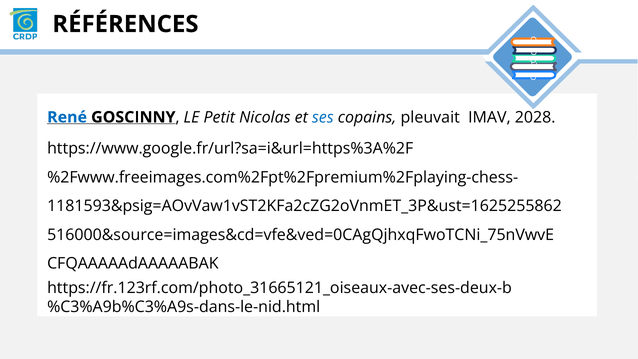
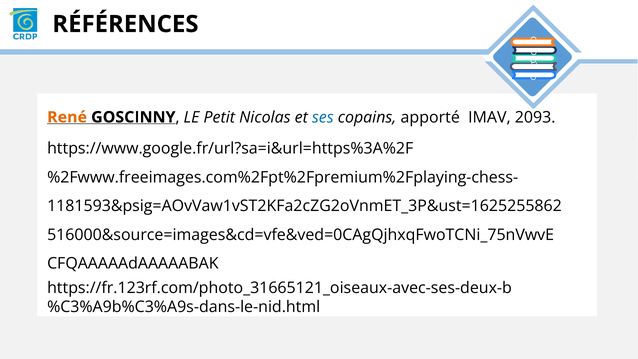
René colour: blue -> orange (67, 117)
pleuvait: pleuvait -> apporté (430, 117)
2028: 2028 -> 2093 (535, 117)
